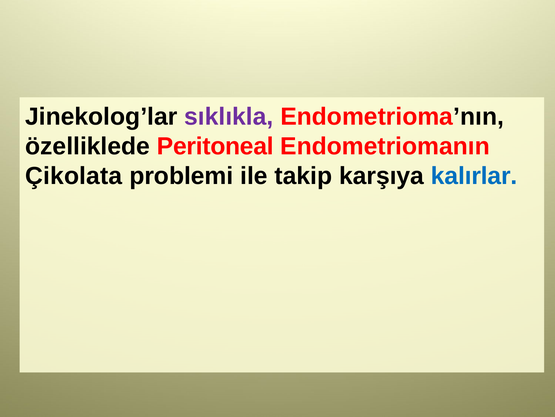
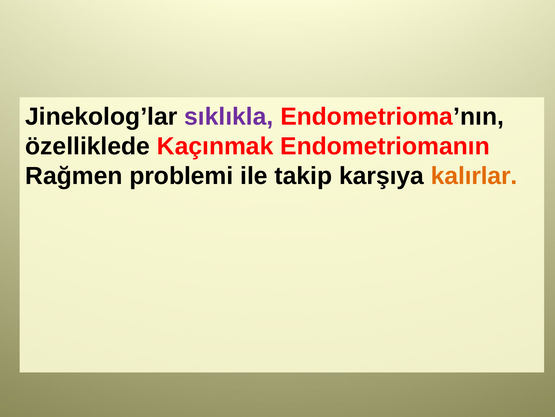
Peritoneal: Peritoneal -> Kaçınmak (215, 146)
Çikolata: Çikolata -> Rağmen (74, 176)
kalırlar colour: blue -> orange (474, 176)
